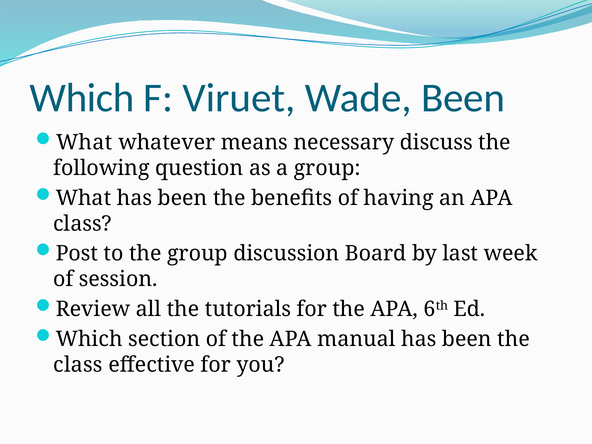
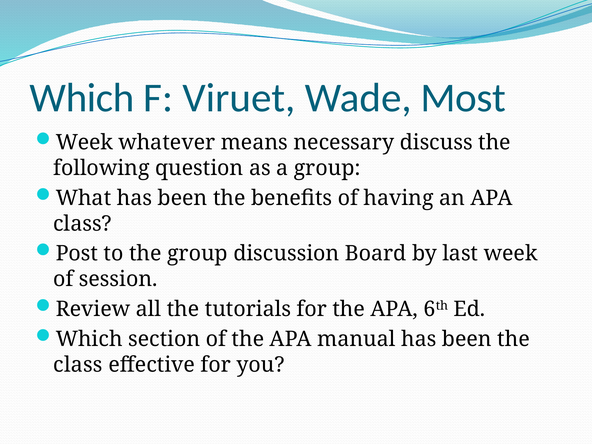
Wade Been: Been -> Most (463, 98)
What: What -> Week (84, 143)
